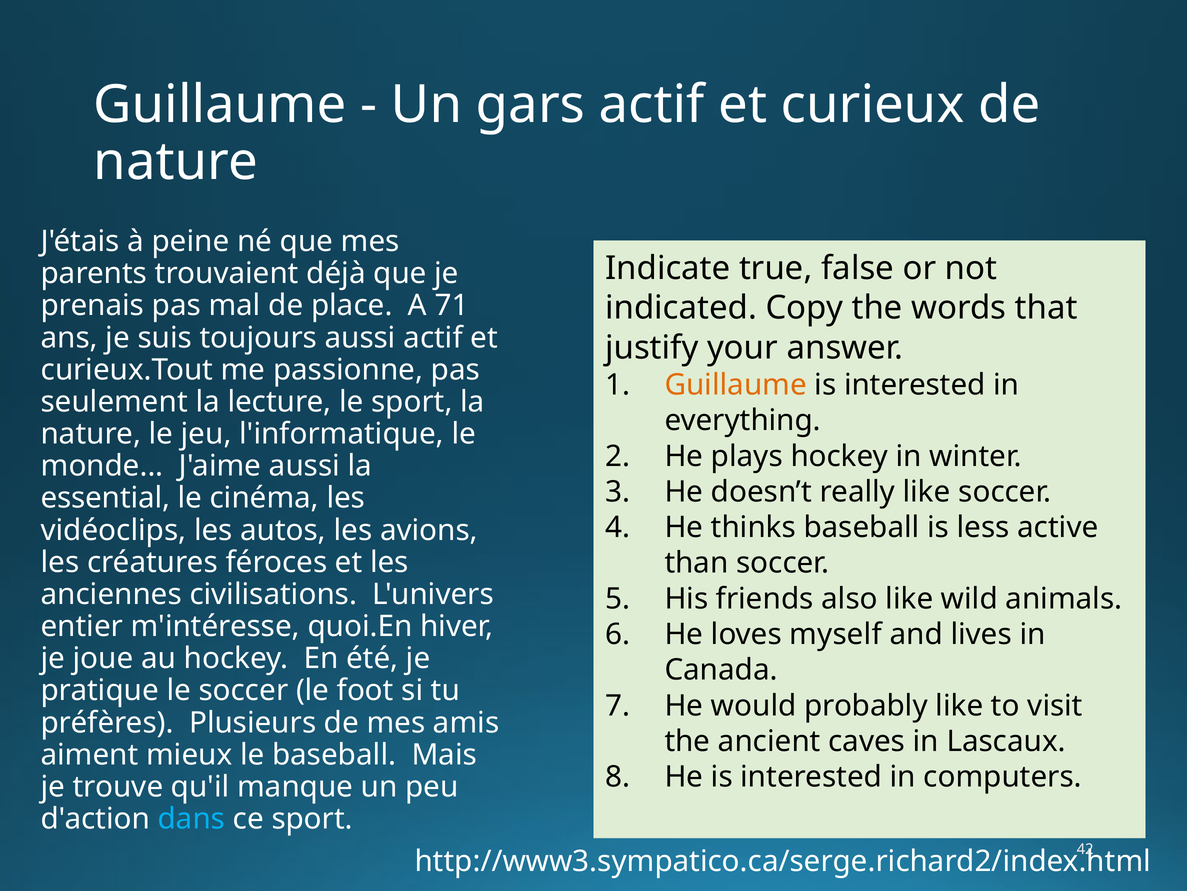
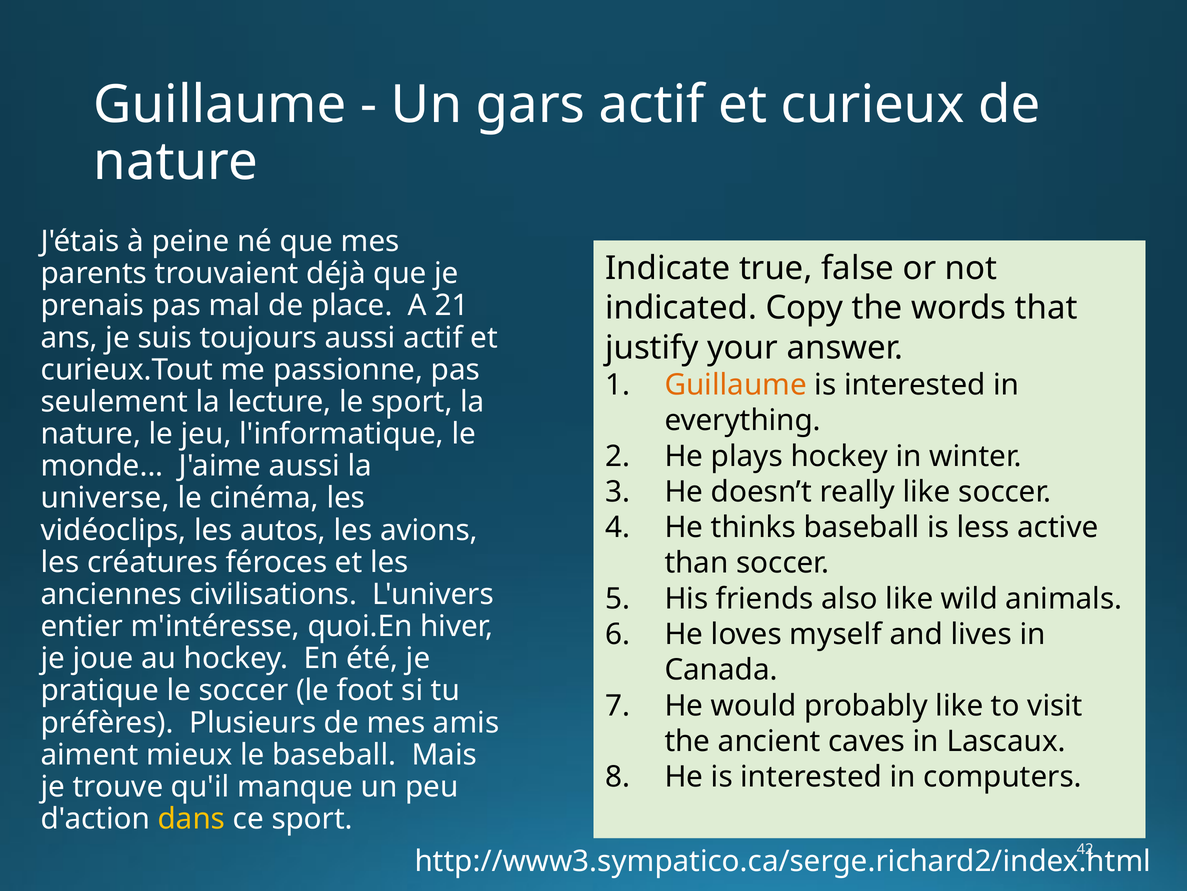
71: 71 -> 21 (452, 305)
essential: essential -> universe (105, 498)
dans colour: light blue -> yellow (191, 818)
